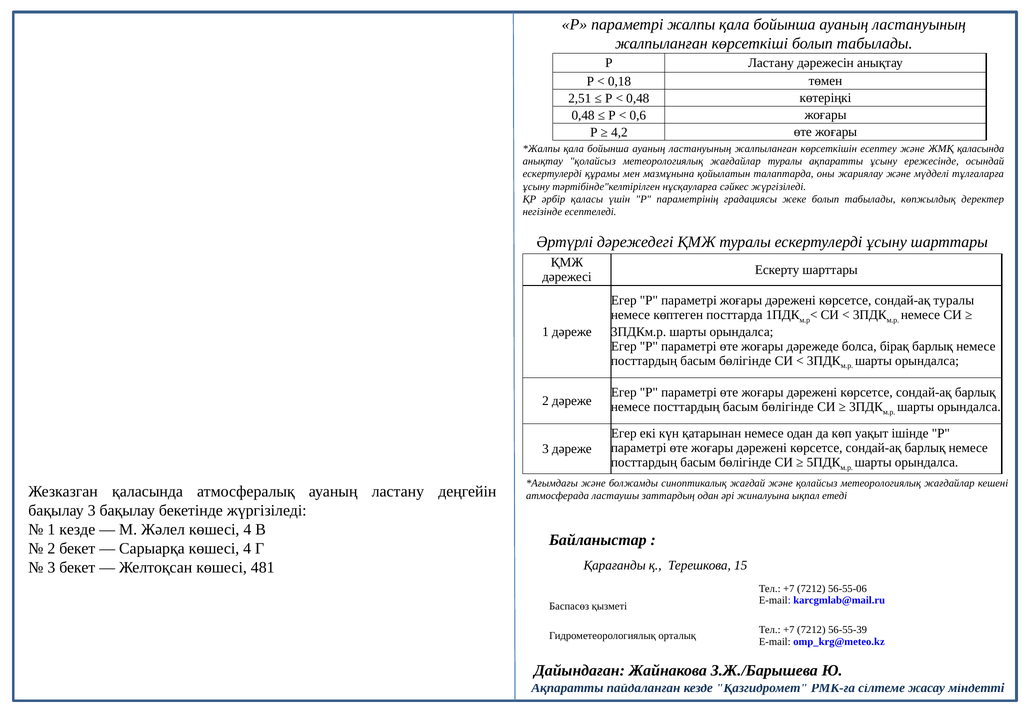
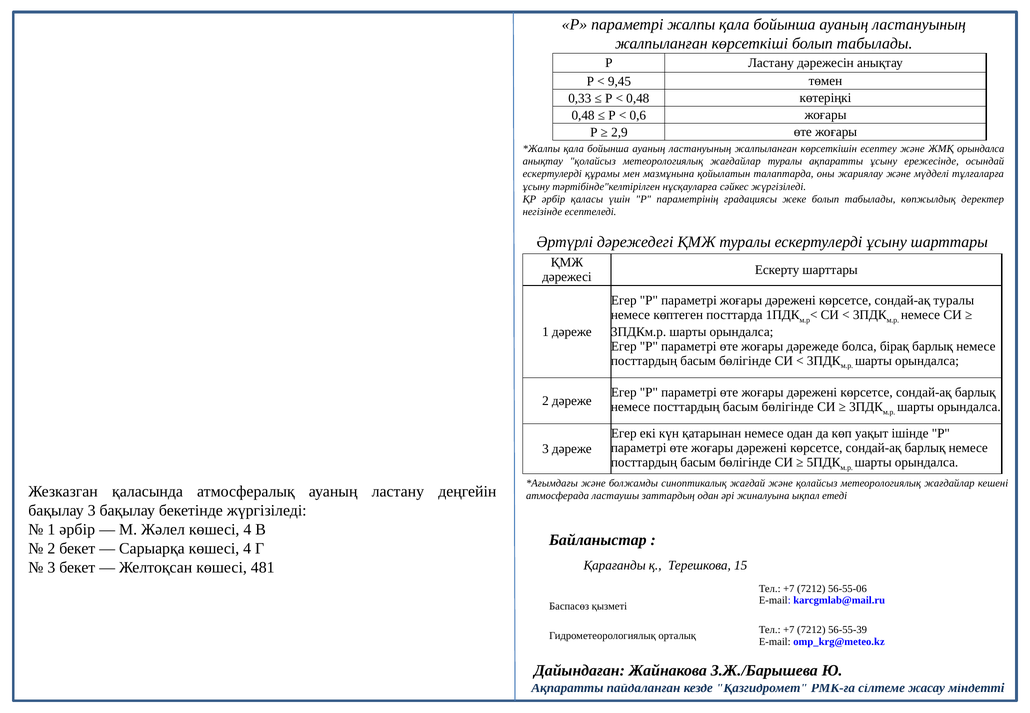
0,18: 0,18 -> 9,45 (619, 82)
2,51: 2,51 -> 0,33 (580, 99)
4,2: 4,2 -> 2,9 (619, 132)
ЖМҚ қаласында: қаласында -> орындалса (981, 149)
1 кезде: кезде -> әрбір (77, 530)
